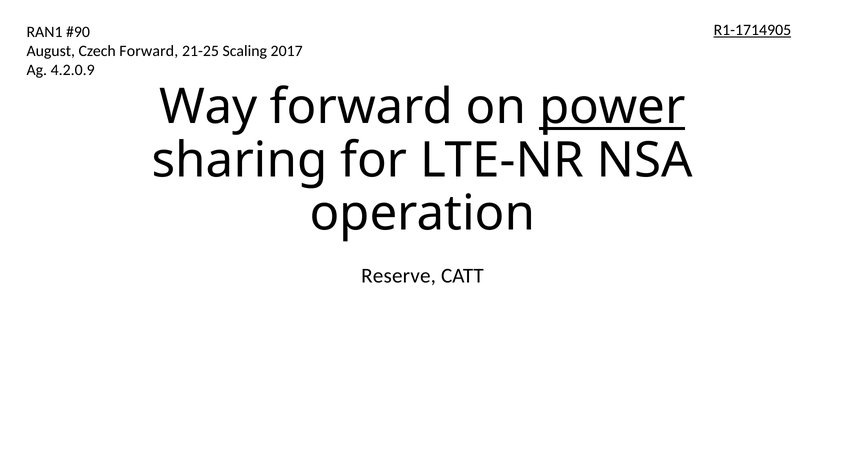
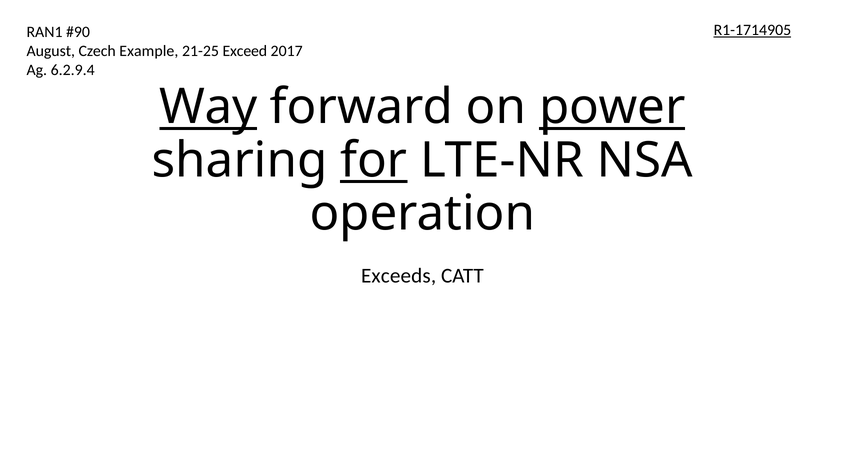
Czech Forward: Forward -> Example (149, 51)
Scaling: Scaling -> Exceed (245, 51)
4.2.0.9: 4.2.0.9 -> 6.2.9.4 (73, 70)
Way underline: none -> present (208, 107)
for underline: none -> present (374, 161)
Reserve: Reserve -> Exceeds (399, 276)
